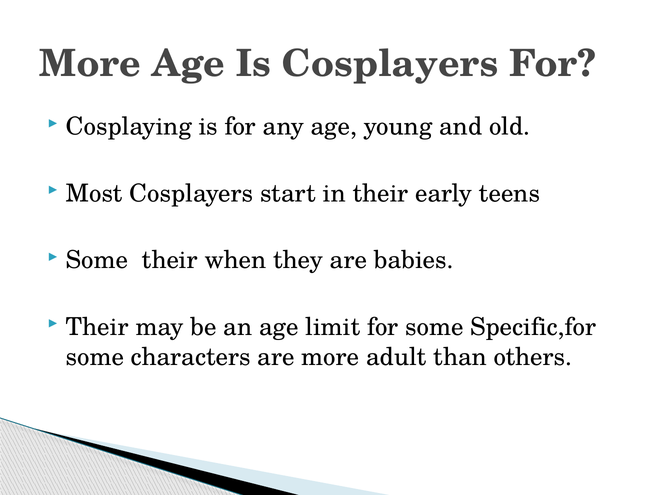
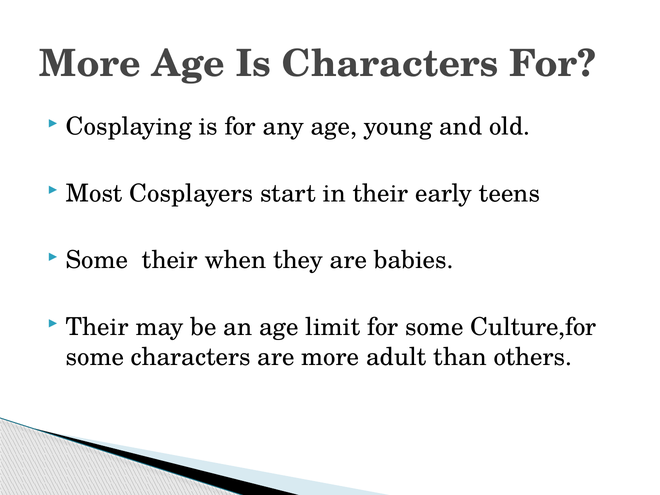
Is Cosplayers: Cosplayers -> Characters (390, 64)
Specific,for: Specific,for -> Culture,for (533, 327)
